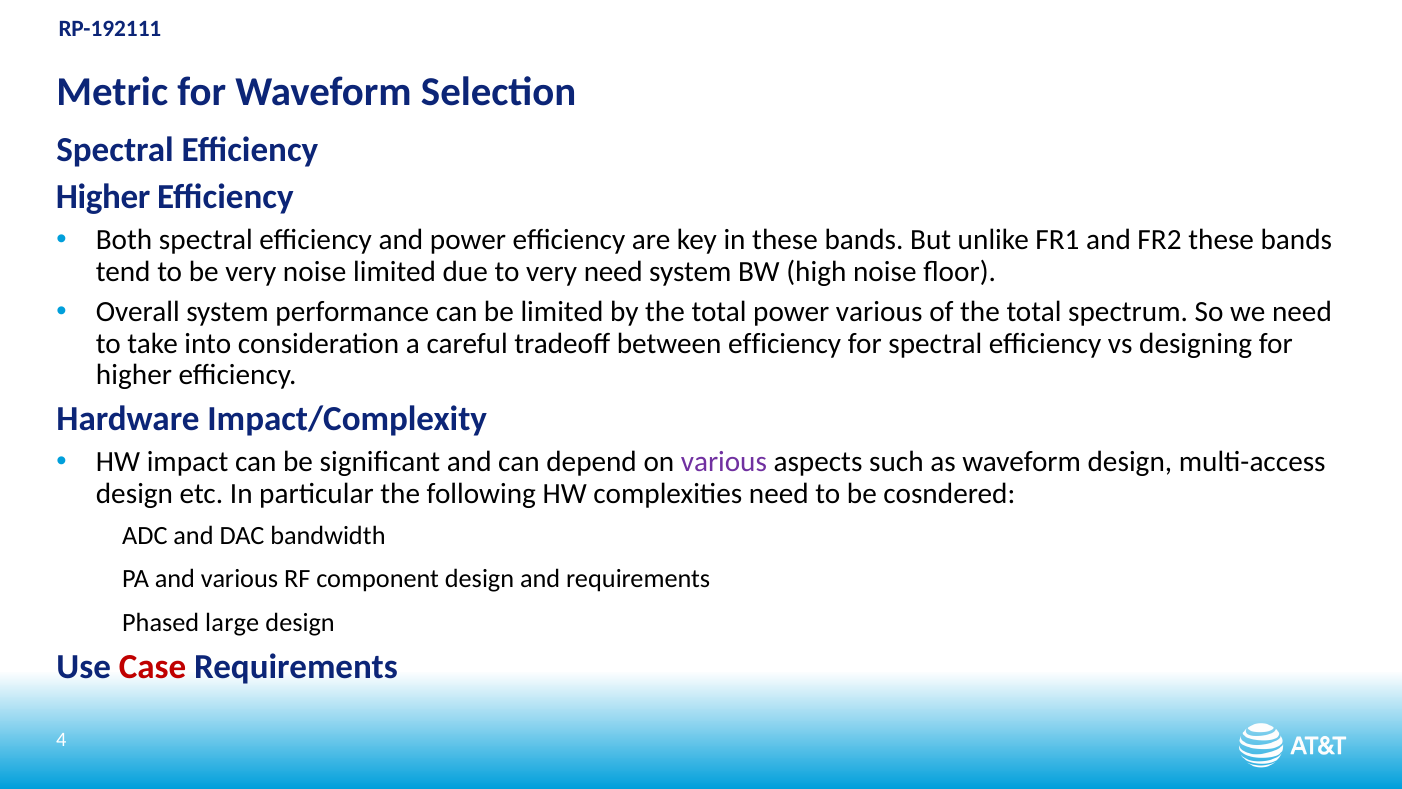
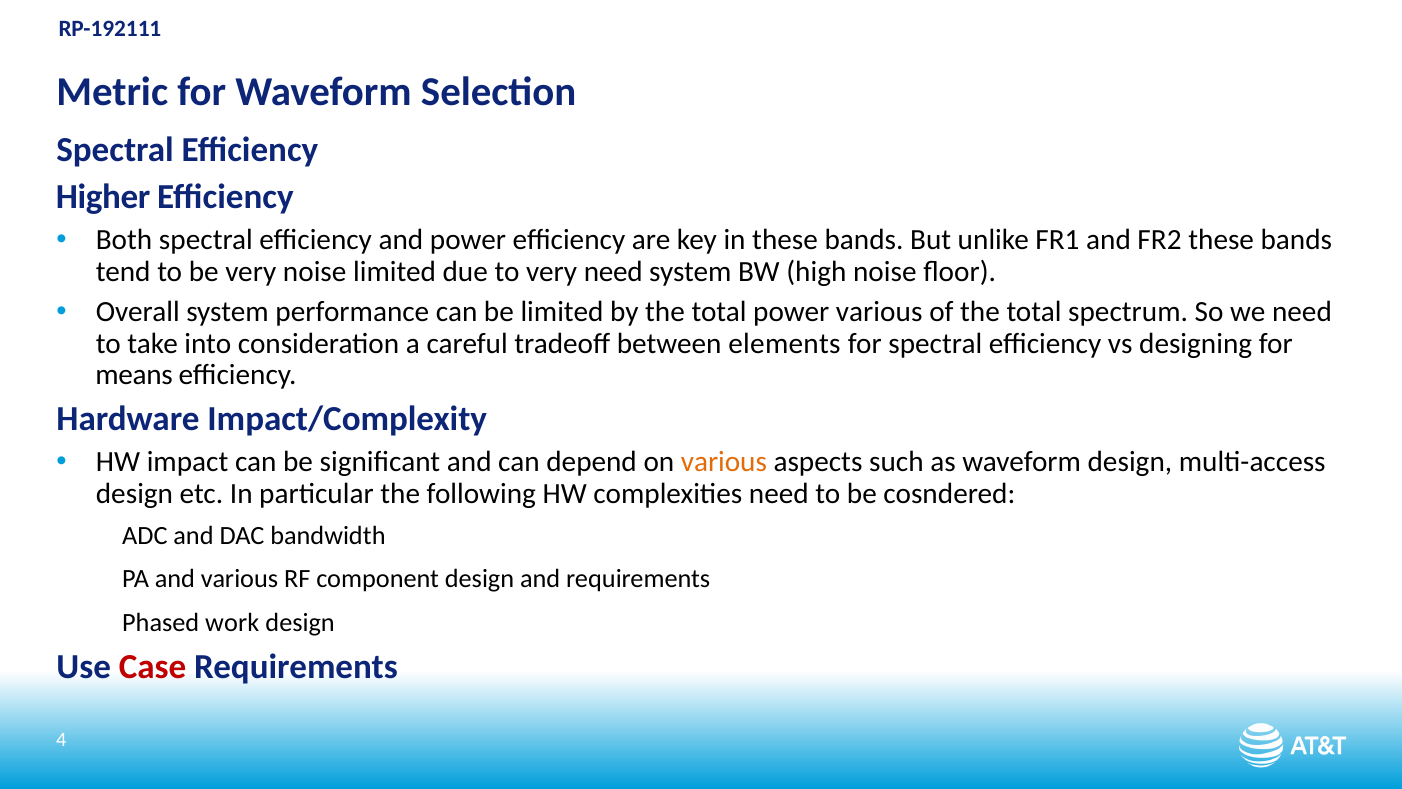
between efficiency: efficiency -> elements (785, 343)
higher: higher -> means (134, 375)
various colour: purple -> orange (724, 462)
large: large -> work (232, 622)
